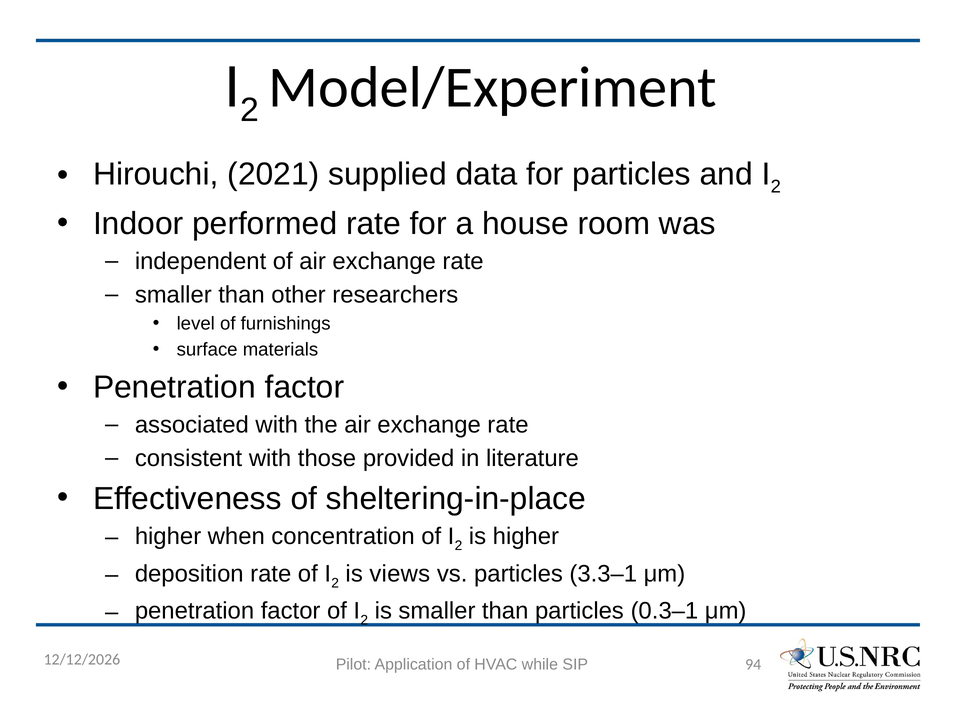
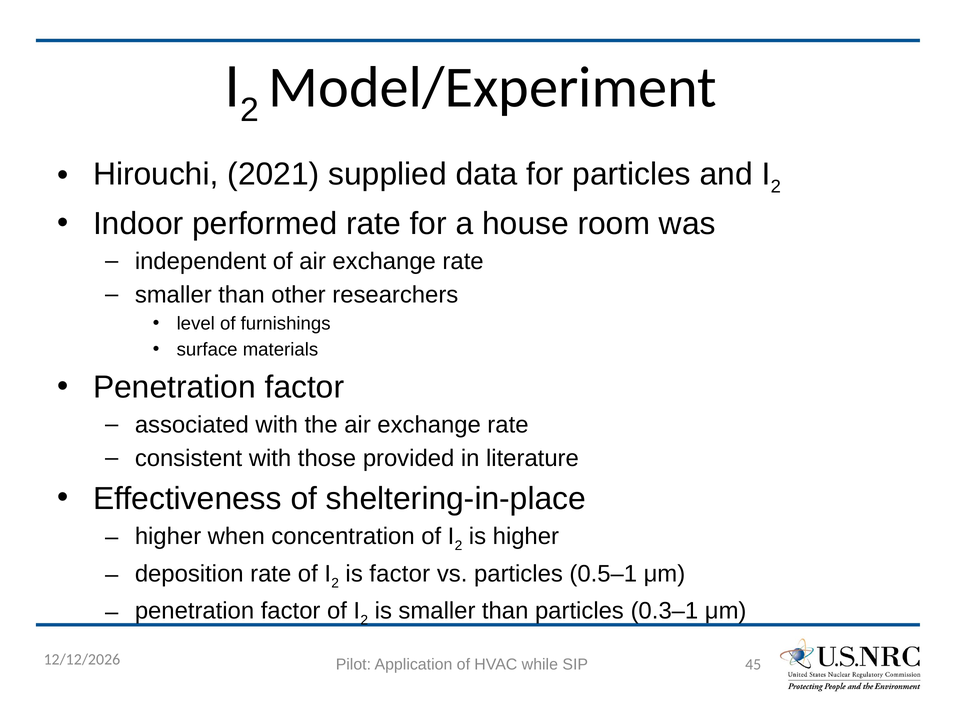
is views: views -> factor (400, 574)
3.3–1: 3.3–1 -> 0.5–1 (603, 574)
94: 94 -> 45 (753, 665)
